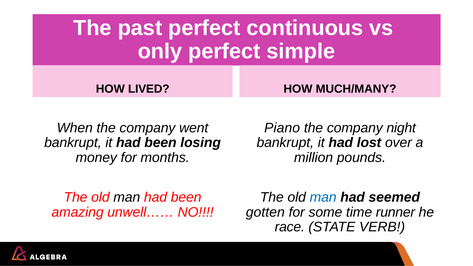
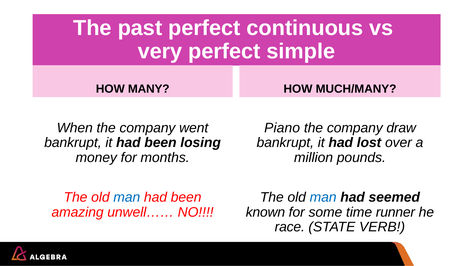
only: only -> very (160, 51)
LIVED: LIVED -> MANY (149, 89)
night: night -> draw (401, 128)
man colour: black -> blue (127, 197)
gotten: gotten -> known (265, 212)
